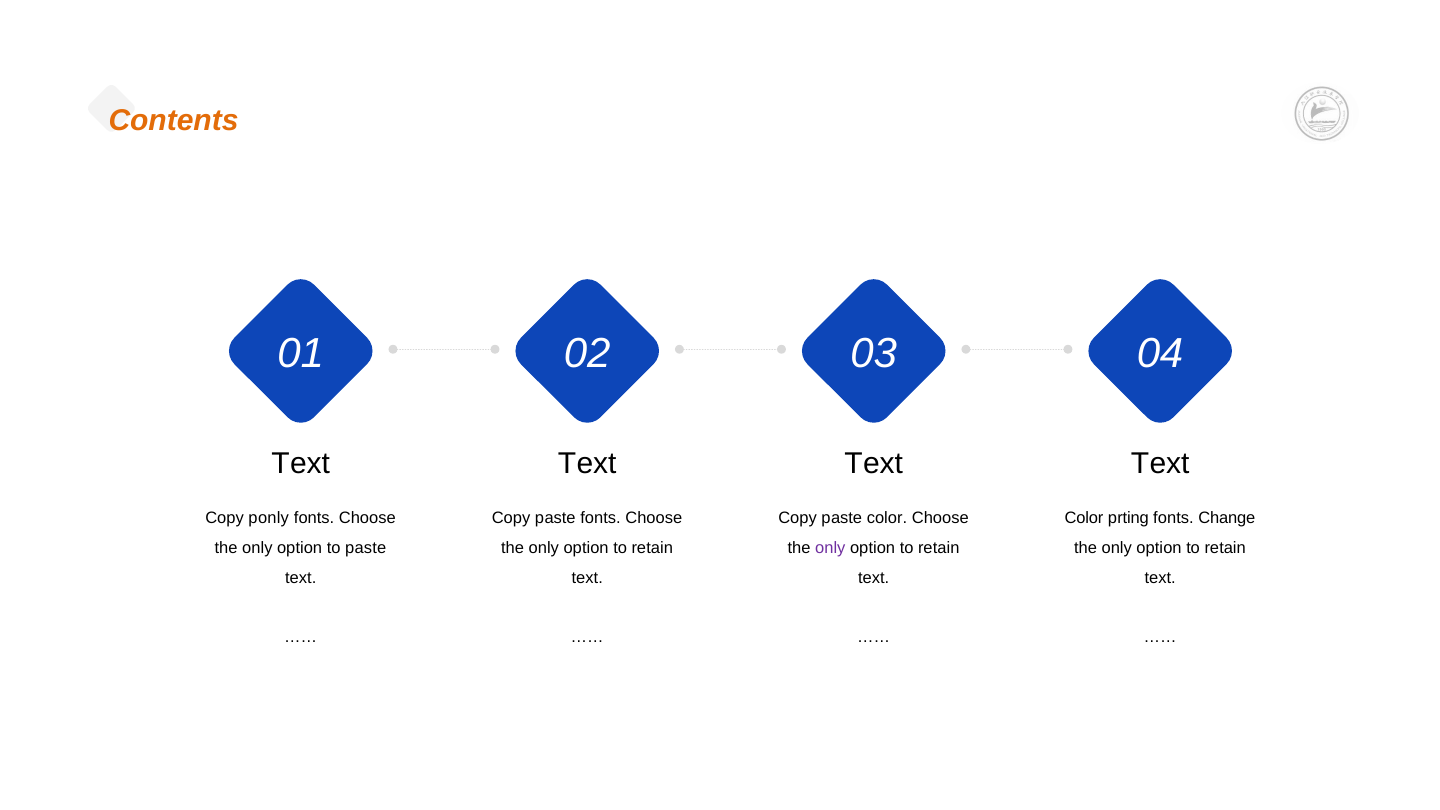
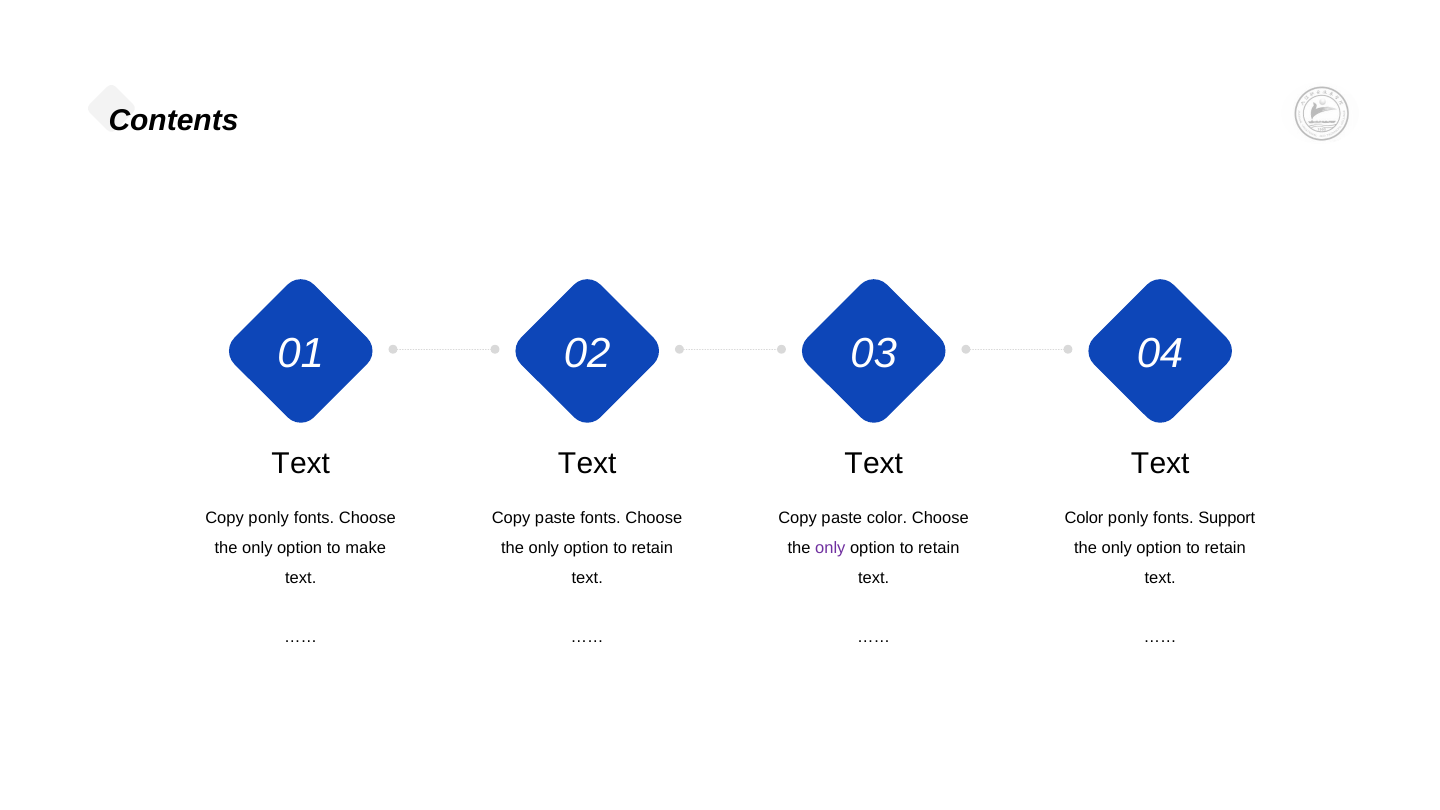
Contents colour: orange -> black (174, 121)
rting: rting -> only (1133, 518)
Change: Change -> Support (1227, 518)
paste: paste -> make (366, 548)
